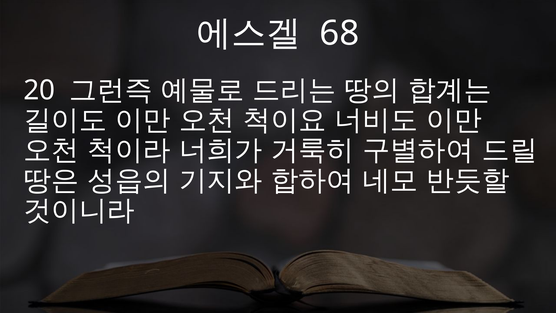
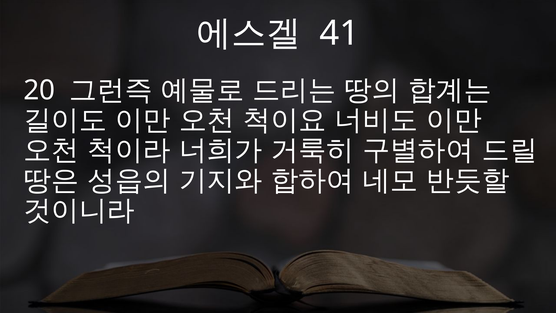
68: 68 -> 41 (339, 33)
